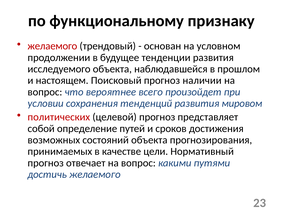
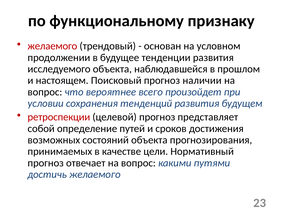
мировом: мировом -> будущем (242, 103)
политических: политических -> ретроспекции (59, 117)
